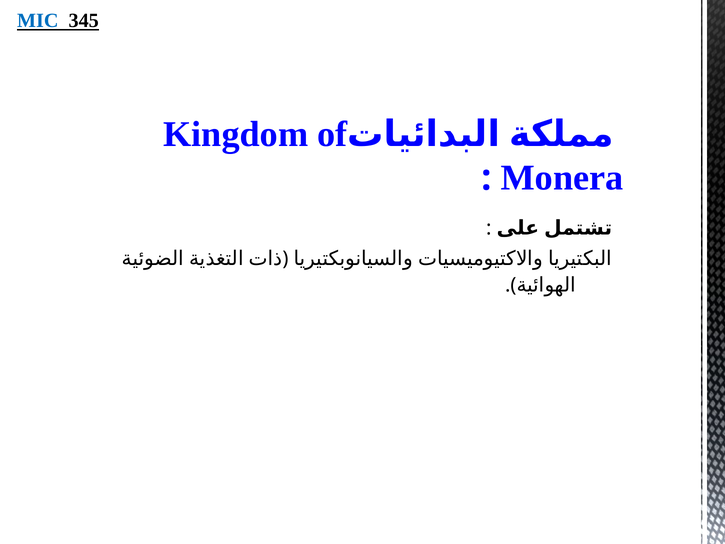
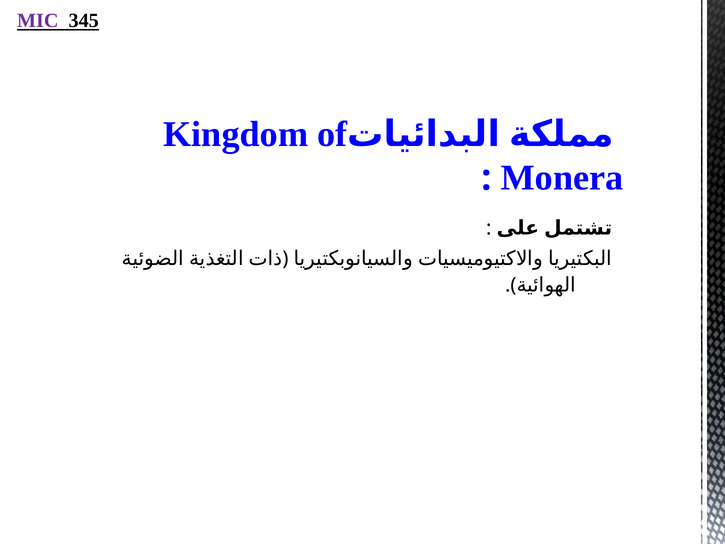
MIC colour: blue -> purple (38, 21)
